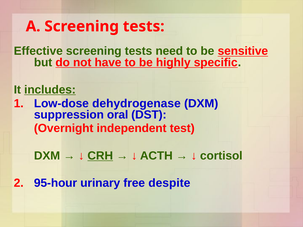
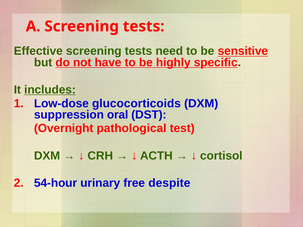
dehydrogenase: dehydrogenase -> glucocorticoids (136, 103)
independent: independent -> pathological (132, 128)
CRH underline: present -> none (100, 156)
95-hour: 95-hour -> 54-hour (56, 183)
